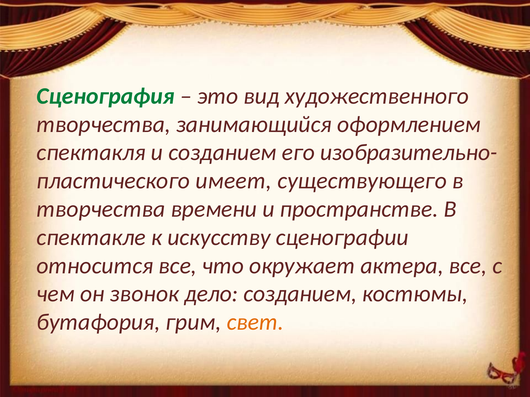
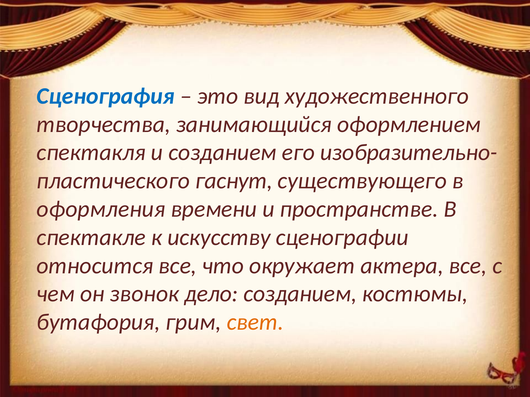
Сценография colour: green -> blue (106, 96)
имеет: имеет -> гаснут (234, 181)
творчества: творчества -> оформления (101, 209)
